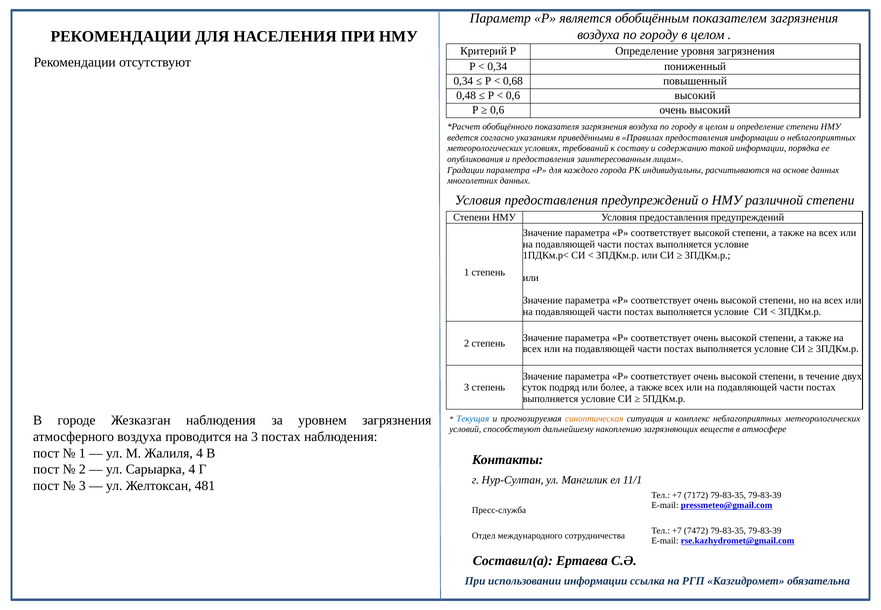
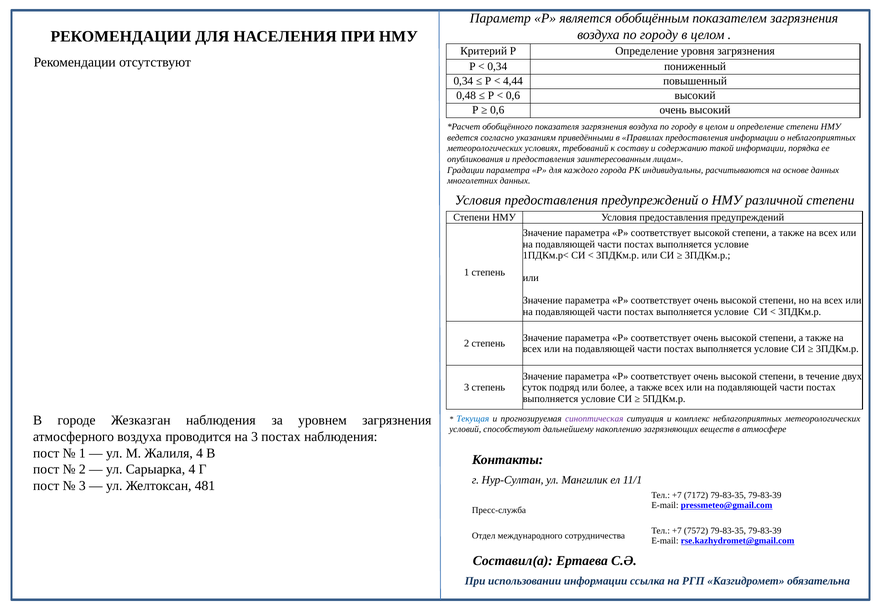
0,68: 0,68 -> 4,44 (513, 81)
синоптическая colour: orange -> purple (594, 419)
7472: 7472 -> 7572 (696, 530)
